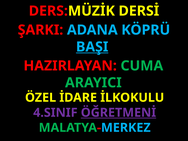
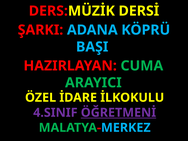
BAŞI underline: present -> none (92, 47)
